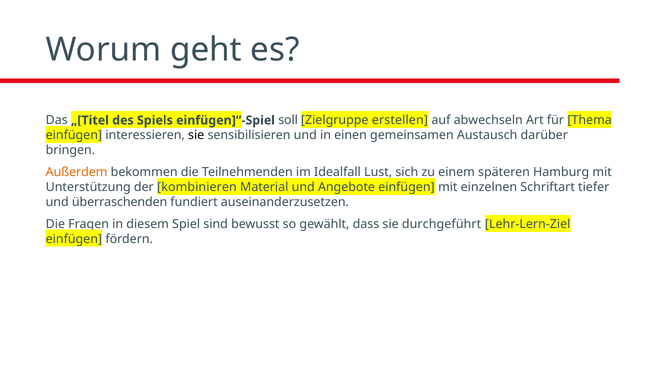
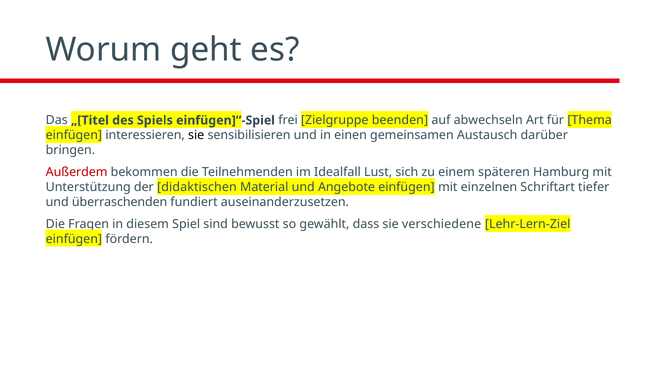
soll: soll -> frei (288, 120)
erstellen: erstellen -> beenden (400, 120)
Außerdem colour: orange -> red (77, 172)
kombinieren: kombinieren -> didaktischen (197, 187)
durchgeführt: durchgeführt -> verschiedene (442, 224)
